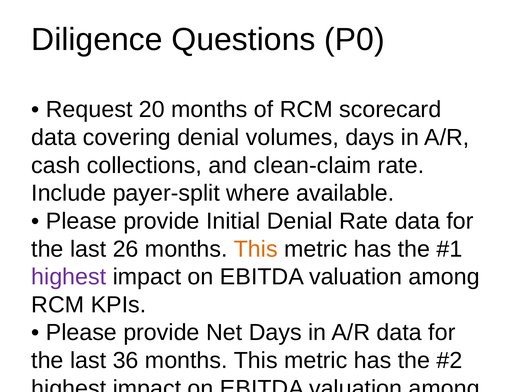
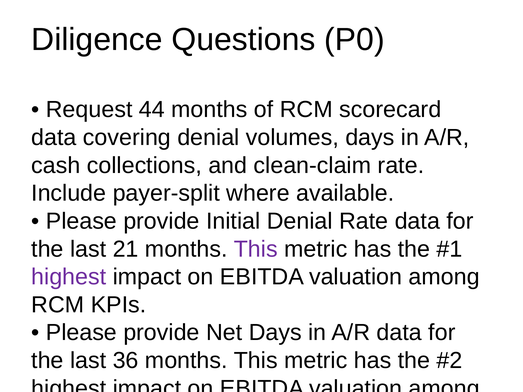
20: 20 -> 44 (152, 110)
26: 26 -> 21 (126, 249)
This colour: orange -> purple (256, 249)
